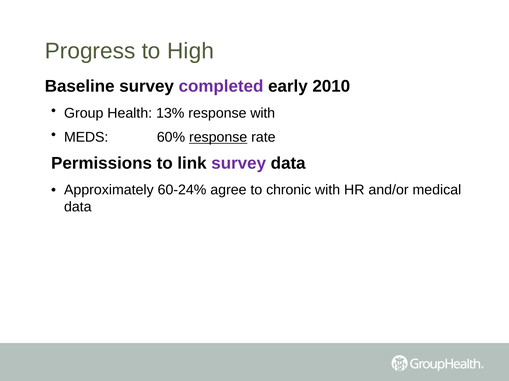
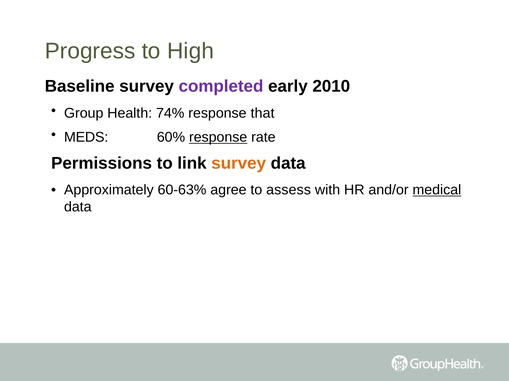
13%: 13% -> 74% (170, 113)
response with: with -> that (263, 113)
survey colour: purple -> orange (239, 163)
60-24%: 60-24% -> 60-63% (182, 190)
chronic: chronic -> assess (289, 190)
medical underline: none -> present (437, 190)
